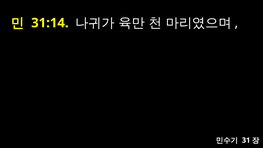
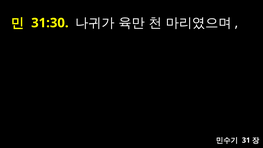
31:14: 31:14 -> 31:30 (50, 23)
